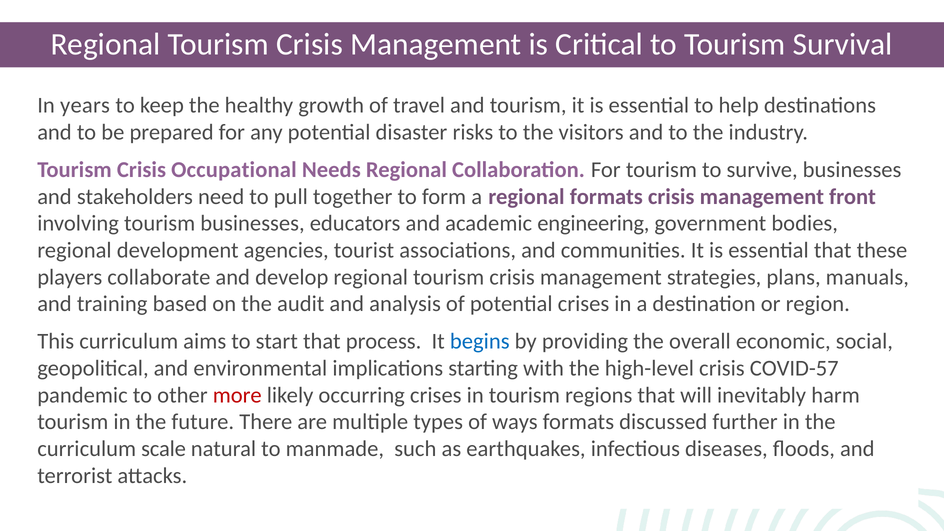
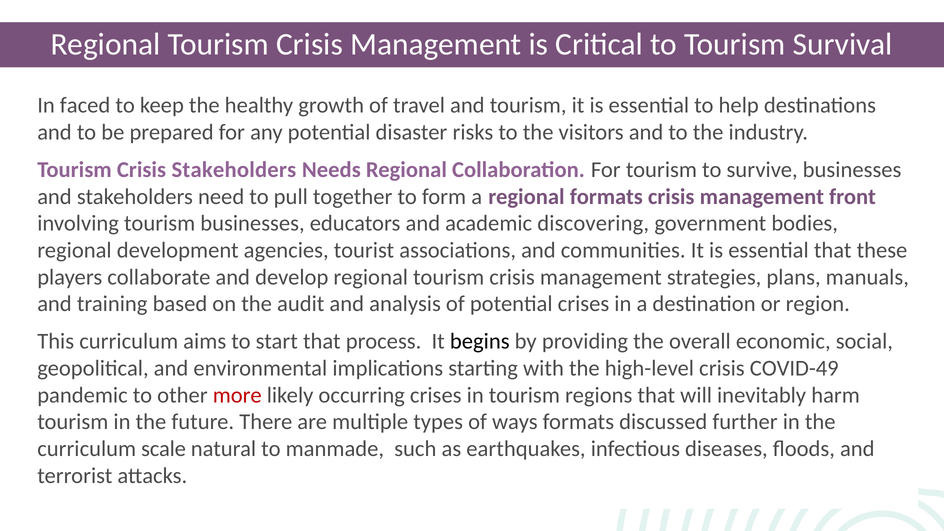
years: years -> faced (85, 105)
Crisis Occupational: Occupational -> Stakeholders (234, 170)
engineering: engineering -> discovering (593, 223)
begins colour: blue -> black (480, 341)
COVID-57: COVID-57 -> COVID-49 (794, 368)
